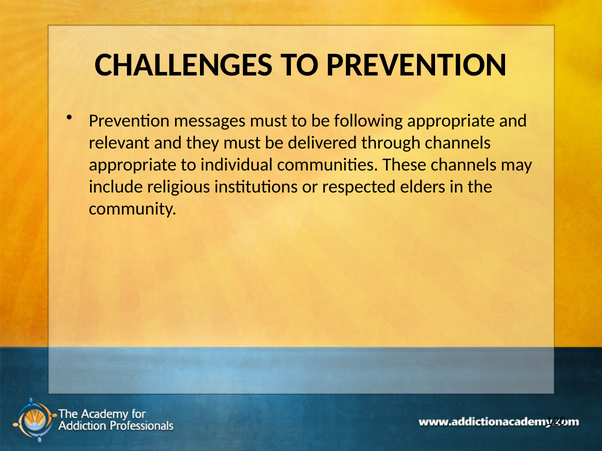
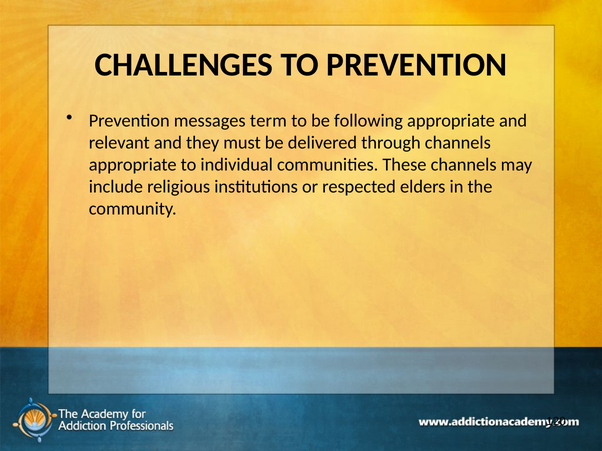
messages must: must -> term (268, 121)
